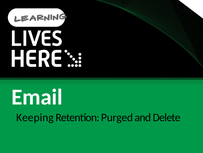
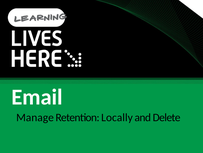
Keeping: Keeping -> Manage (35, 117)
Purged: Purged -> Locally (117, 117)
